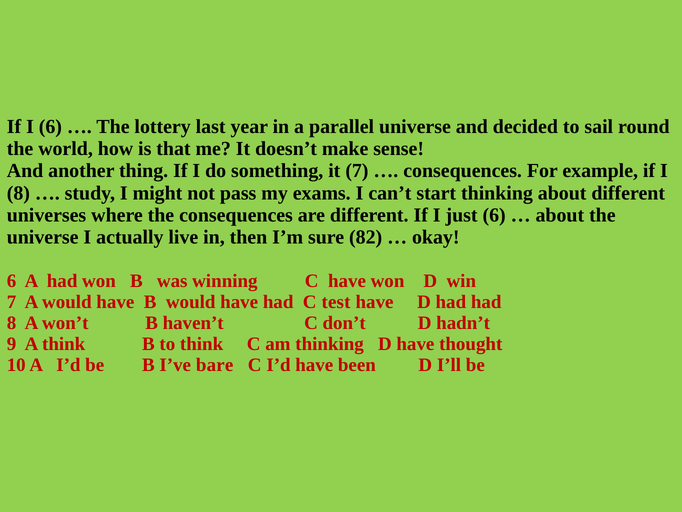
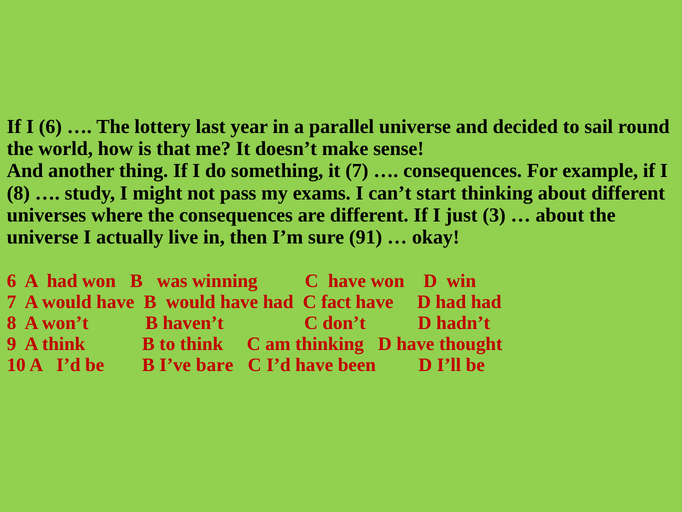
just 6: 6 -> 3 (494, 215)
82: 82 -> 91 (366, 237)
test: test -> fact (336, 302)
